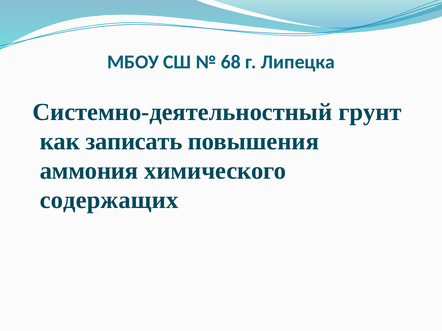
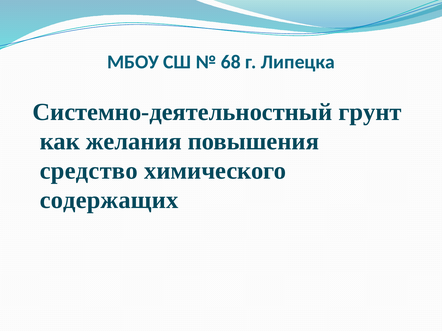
записать: записать -> желания (134, 142)
аммония: аммония -> средство (89, 171)
